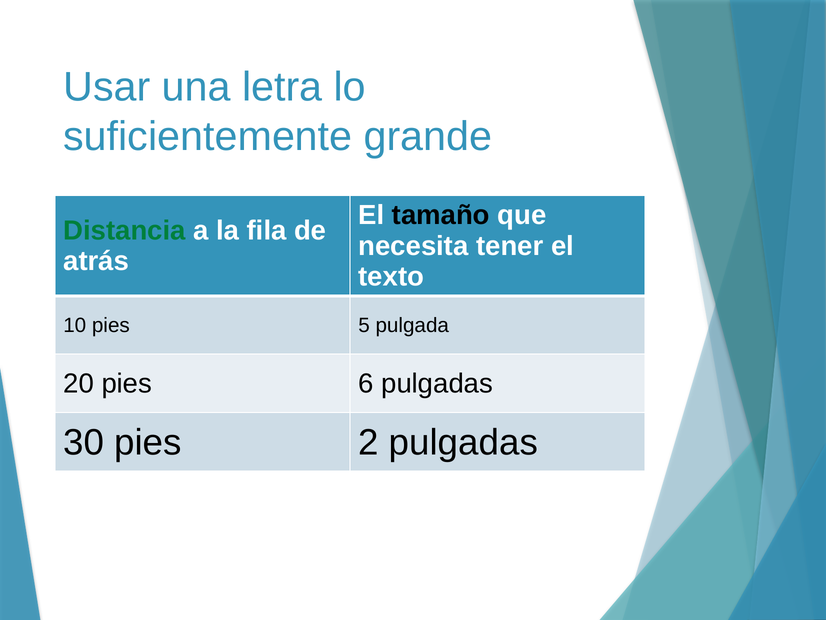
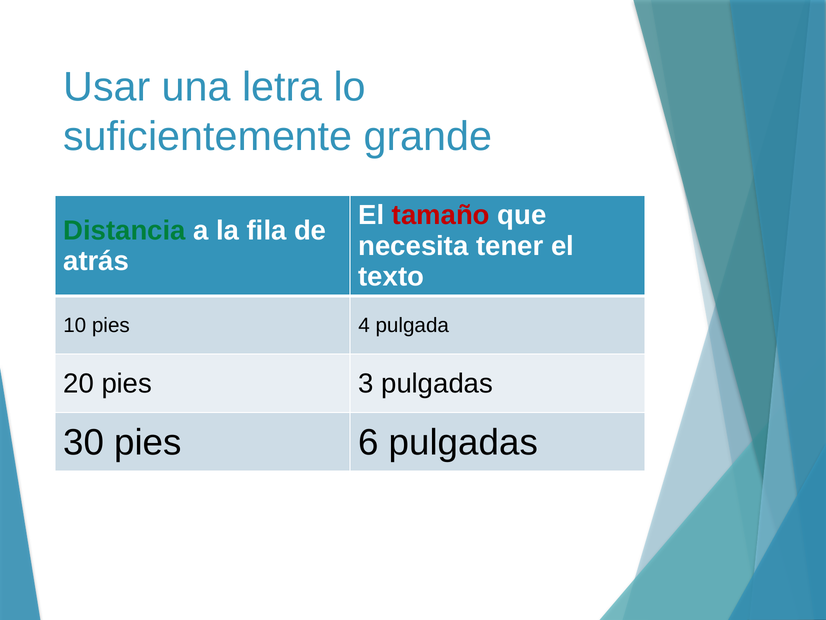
tamaño colour: black -> red (441, 215)
5: 5 -> 4 (364, 325)
6: 6 -> 3 (366, 384)
2: 2 -> 6 (369, 442)
